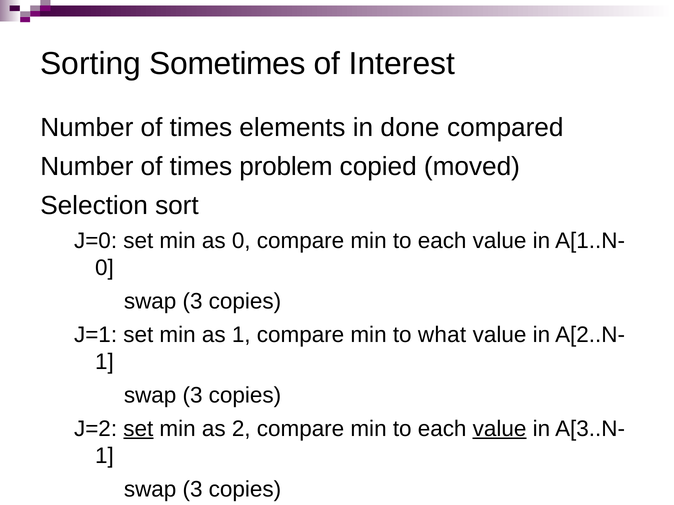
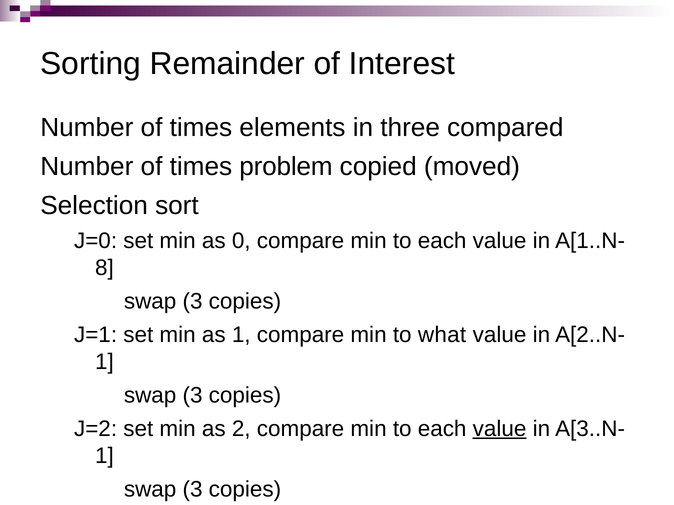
Sometimes: Sometimes -> Remainder (227, 64)
done: done -> three (410, 128)
0: 0 -> 8 (104, 268)
set underline: present -> none (138, 429)
